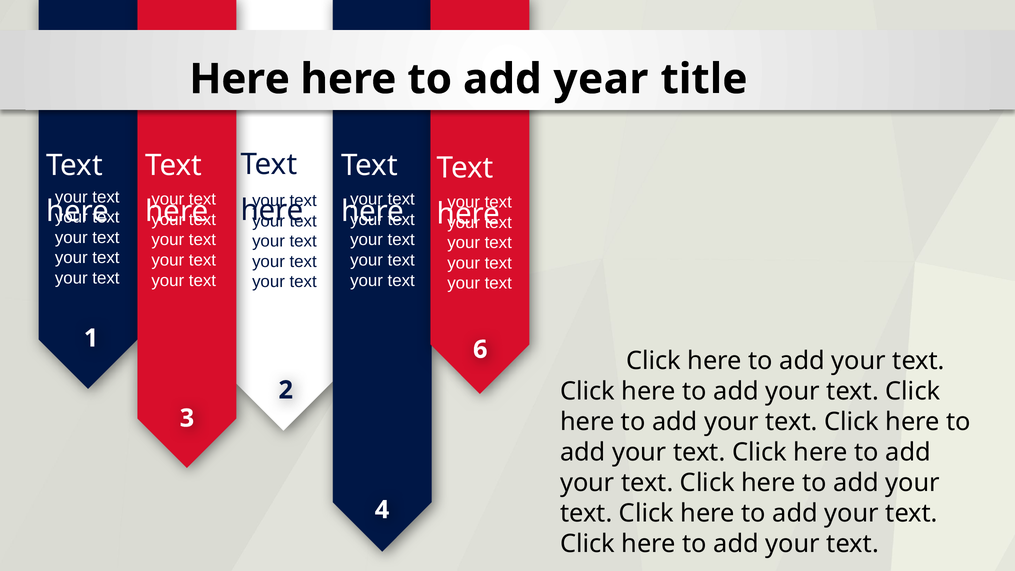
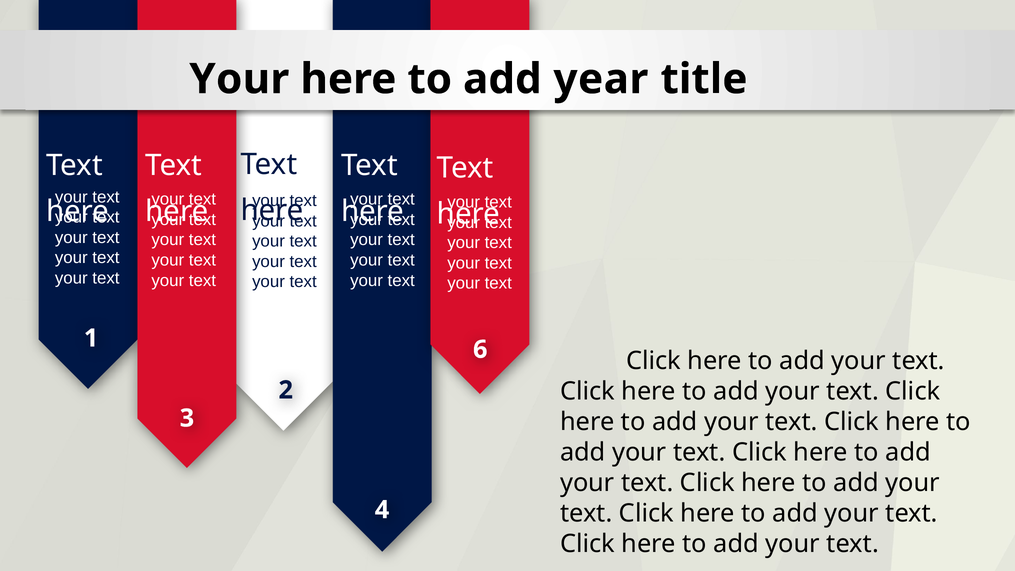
Here: Here -> Your (239, 79)
